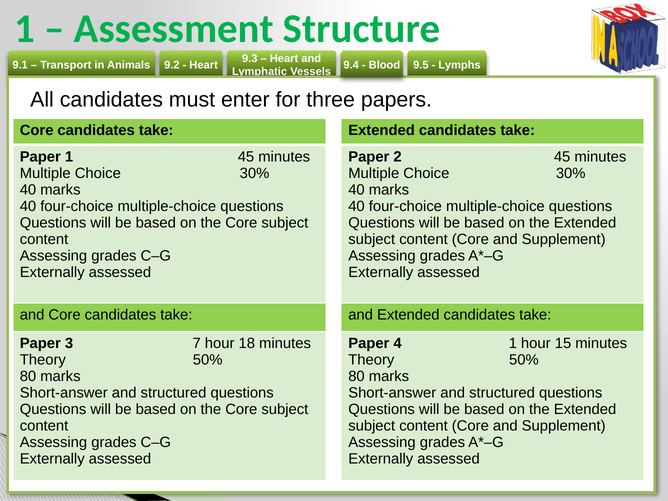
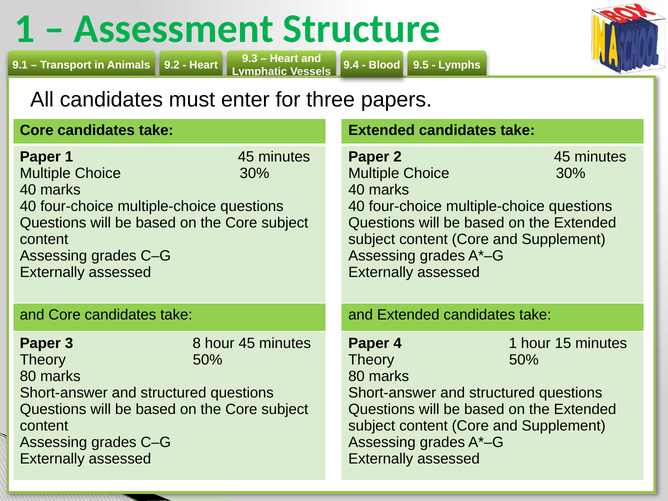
7: 7 -> 8 (197, 343)
hour 18: 18 -> 45 (247, 343)
